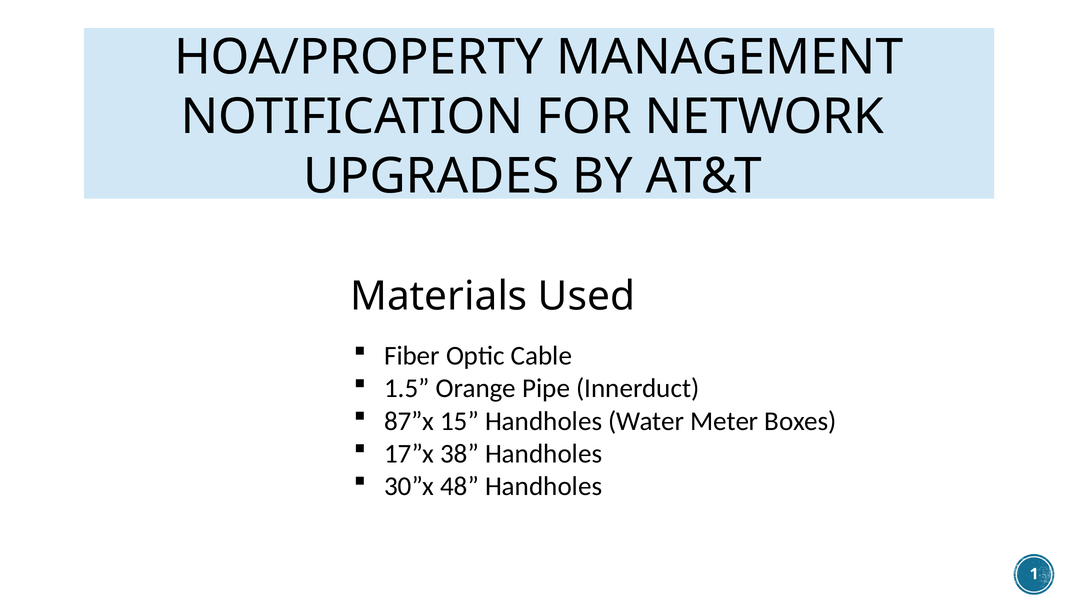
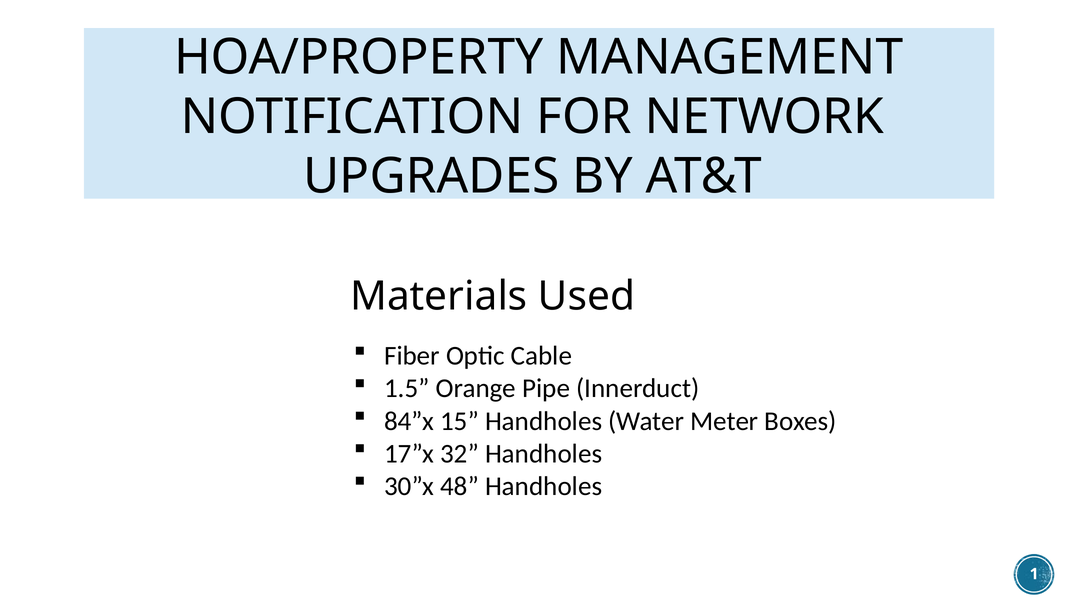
87”x: 87”x -> 84”x (409, 421)
38: 38 -> 32 (460, 453)
